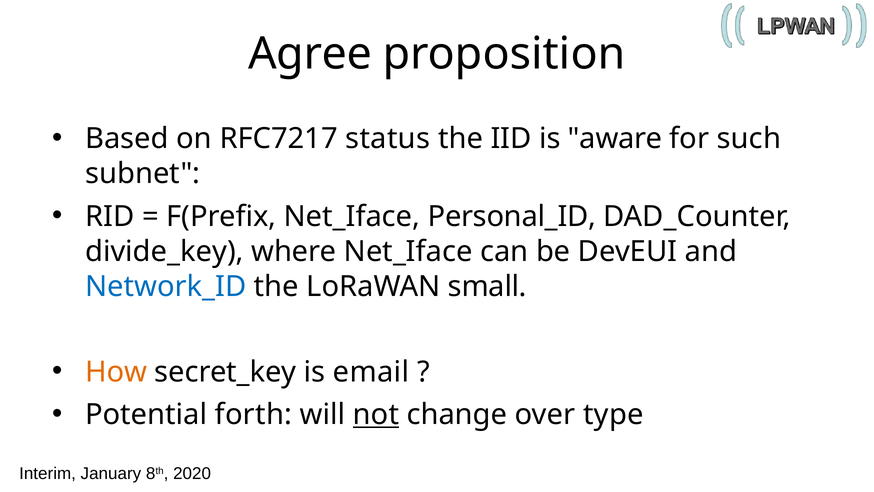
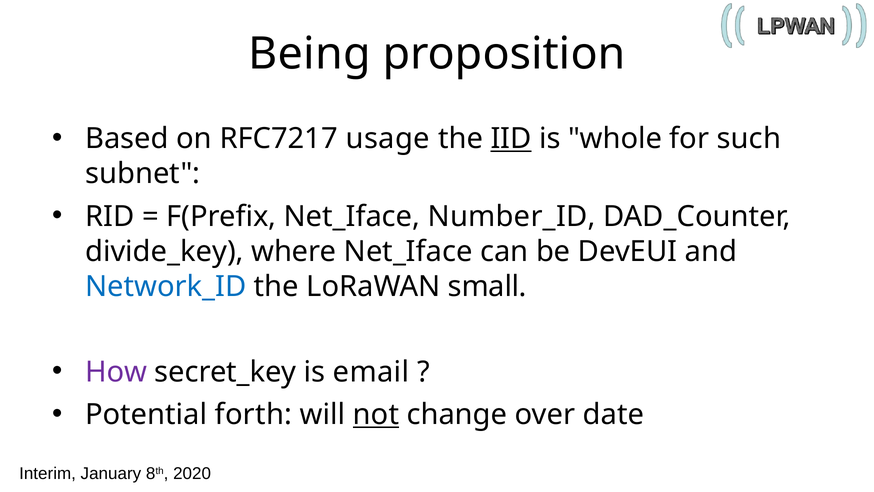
Agree: Agree -> Being (310, 54)
status: status -> usage (388, 139)
IID underline: none -> present (511, 139)
aware: aware -> whole (615, 139)
Personal_ID: Personal_ID -> Number_ID (512, 216)
How colour: orange -> purple (116, 372)
type: type -> date (614, 414)
